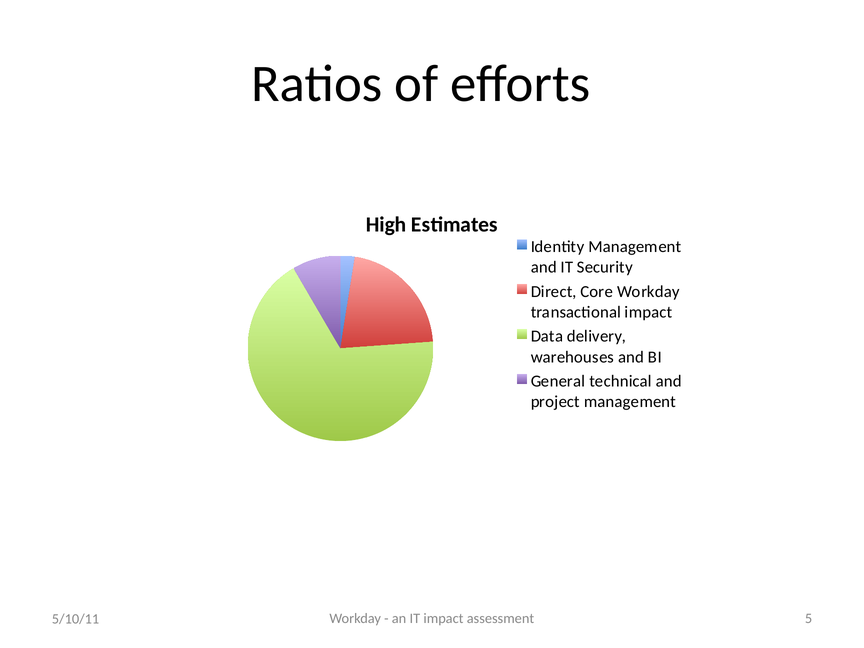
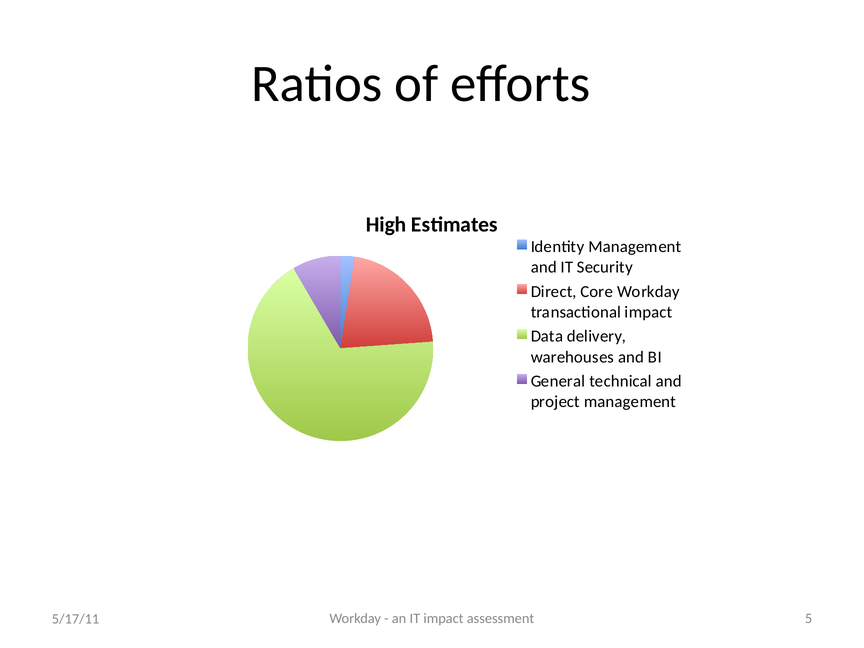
5/10/11: 5/10/11 -> 5/17/11 (76, 619)
